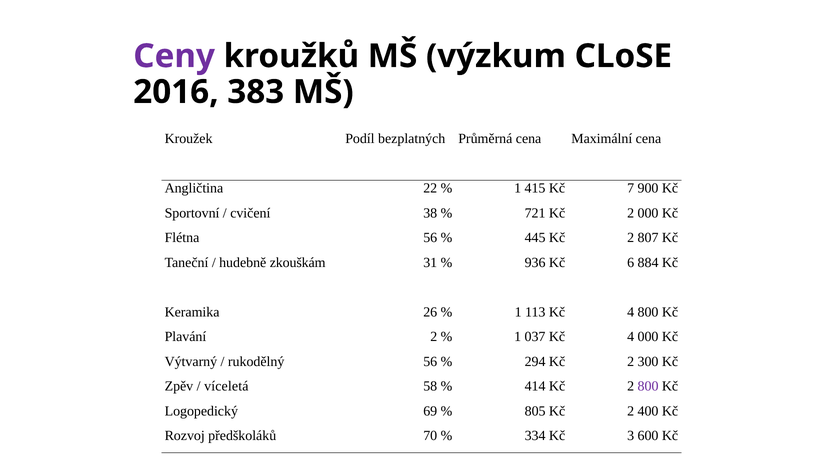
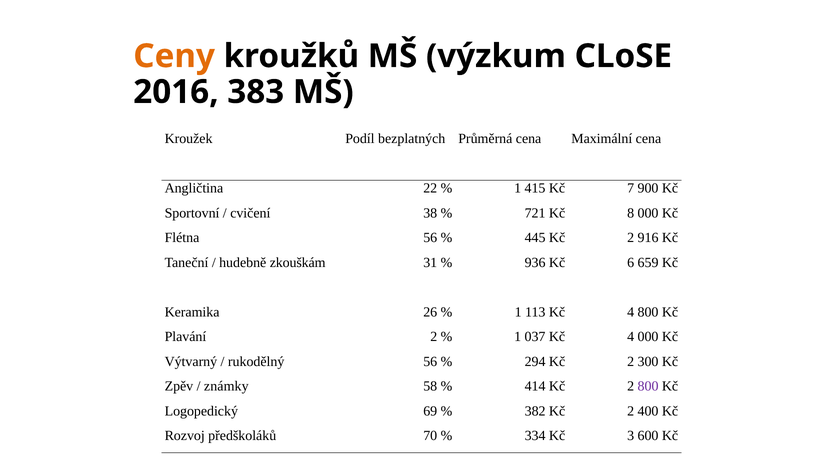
Ceny colour: purple -> orange (174, 56)
721 Kč 2: 2 -> 8 (631, 213)
807: 807 -> 916 (648, 238)
884: 884 -> 659 (648, 263)
víceletá: víceletá -> známky (226, 387)
805: 805 -> 382 (535, 411)
